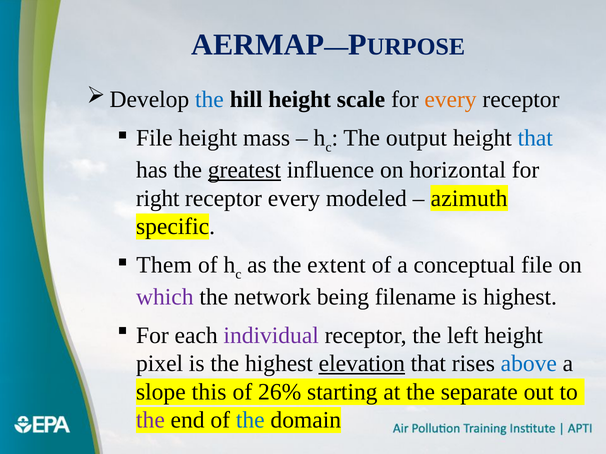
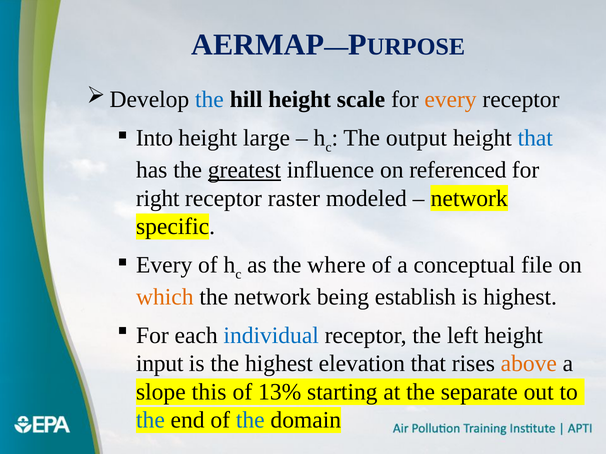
File: File -> Into (154, 138)
mass: mass -> large (267, 138)
horizontal: horizontal -> referenced (458, 170)
receptor every: every -> raster (294, 198)
azimuth: azimuth -> network (469, 198)
Them: Them -> Every (164, 265)
extent: extent -> where (336, 265)
which colour: purple -> orange (165, 297)
filename: filename -> establish (415, 297)
individual colour: purple -> blue (271, 336)
pixel: pixel -> input (160, 364)
elevation underline: present -> none (362, 364)
above colour: blue -> orange (529, 364)
26%: 26% -> 13% (280, 392)
the colour: purple -> blue (150, 421)
